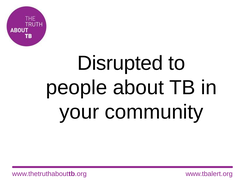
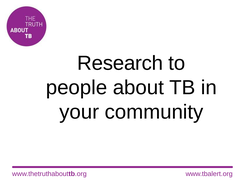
Disrupted: Disrupted -> Research (120, 63)
